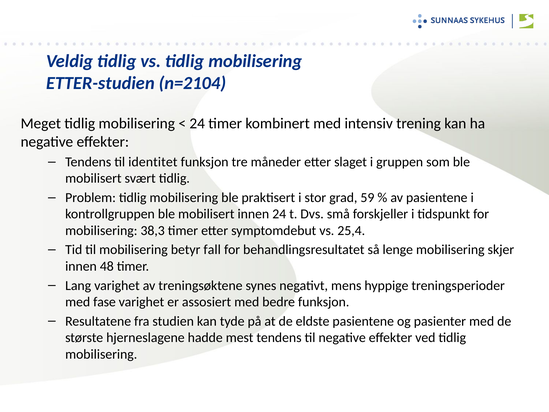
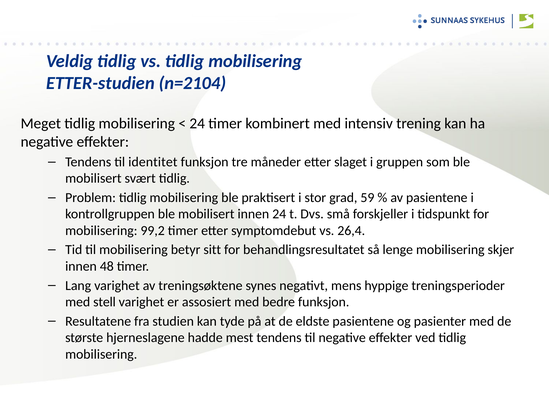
38,3: 38,3 -> 99,2 (153, 230)
25,4: 25,4 -> 26,4 (351, 230)
fall: fall -> sitt (212, 250)
fase: fase -> stell (105, 302)
